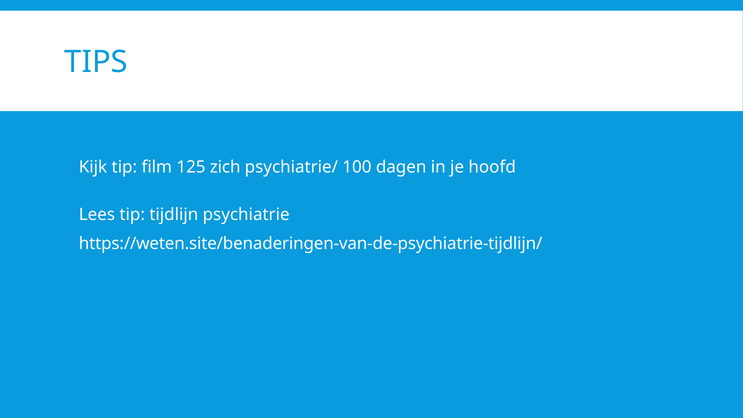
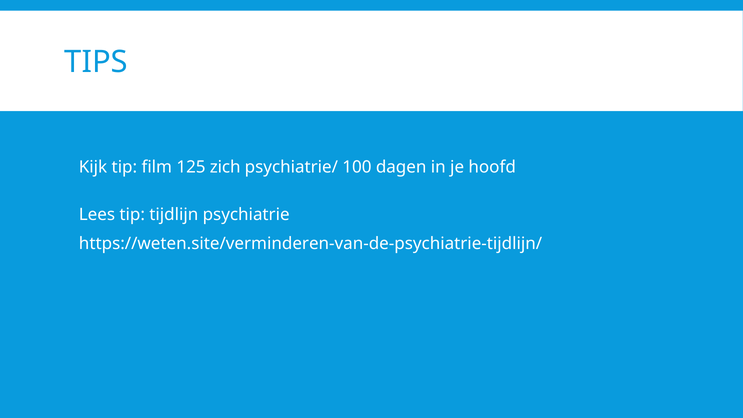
https://weten.site/benaderingen-van-de-psychiatrie-tijdlijn/: https://weten.site/benaderingen-van-de-psychiatrie-tijdlijn/ -> https://weten.site/verminderen-van-de-psychiatrie-tijdlijn/ (311, 244)
